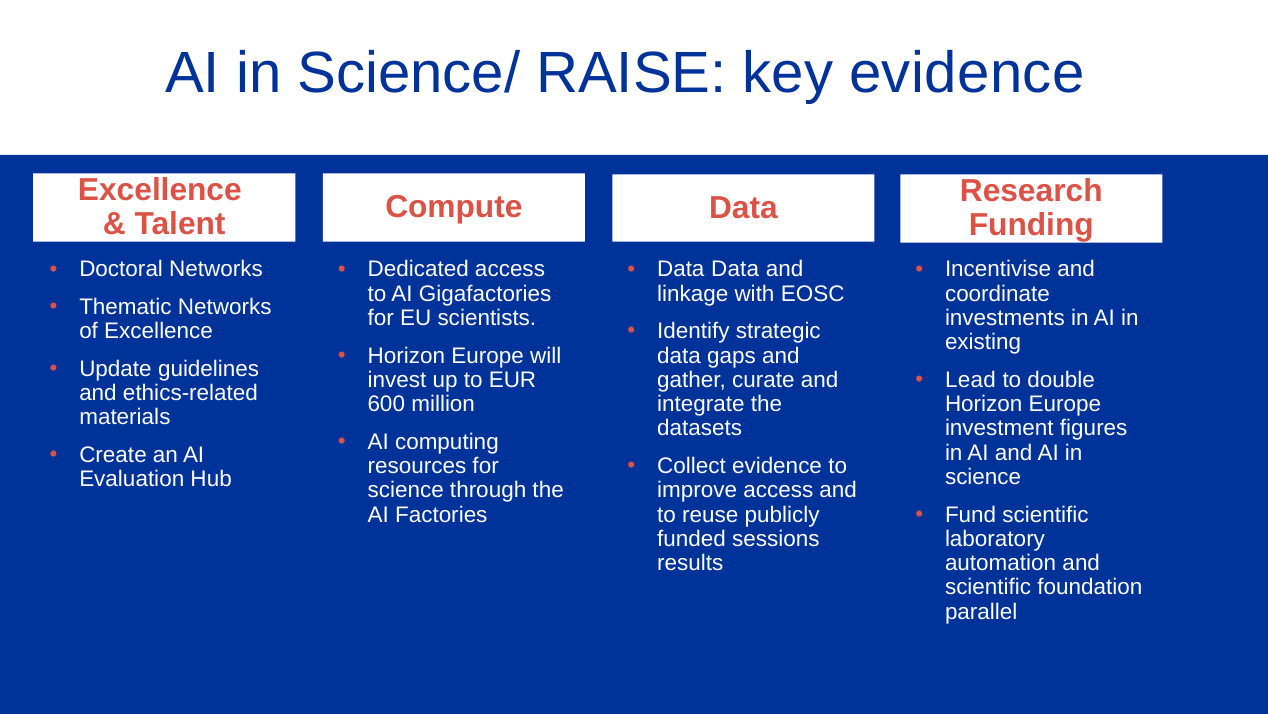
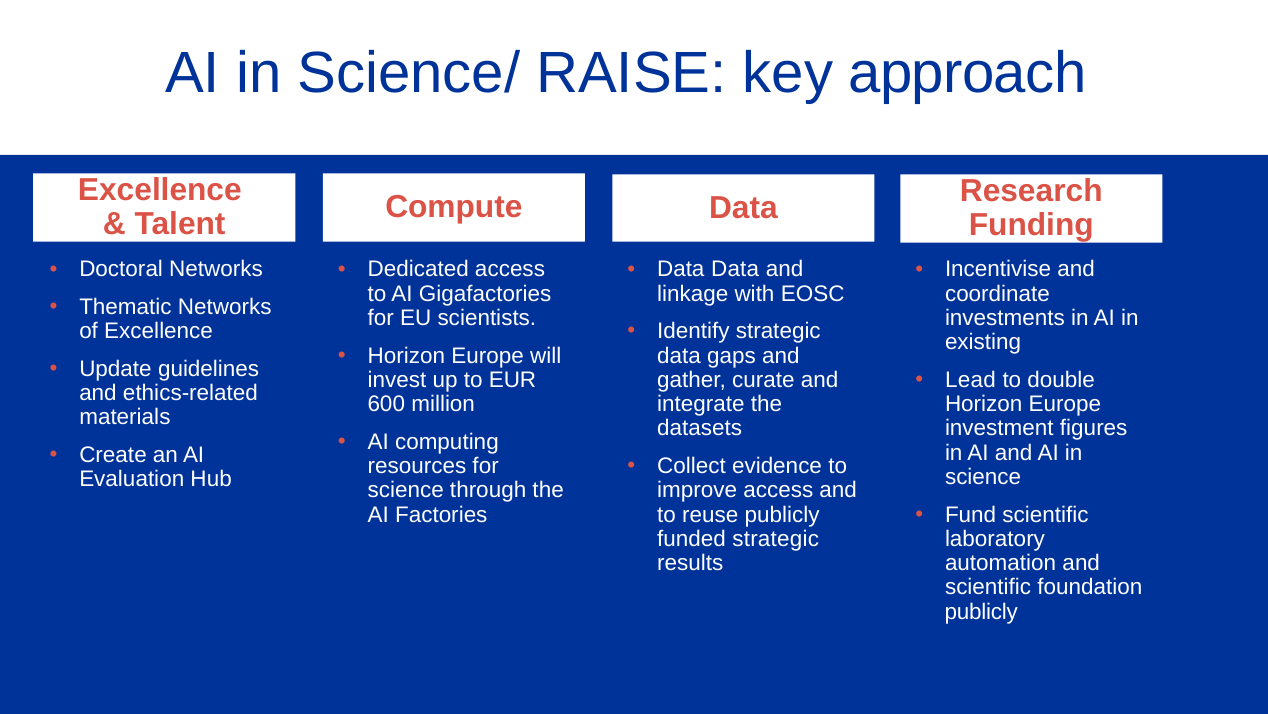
key evidence: evidence -> approach (967, 73)
funded sessions: sessions -> strategic (776, 538)
parallel: parallel -> publicly (981, 611)
